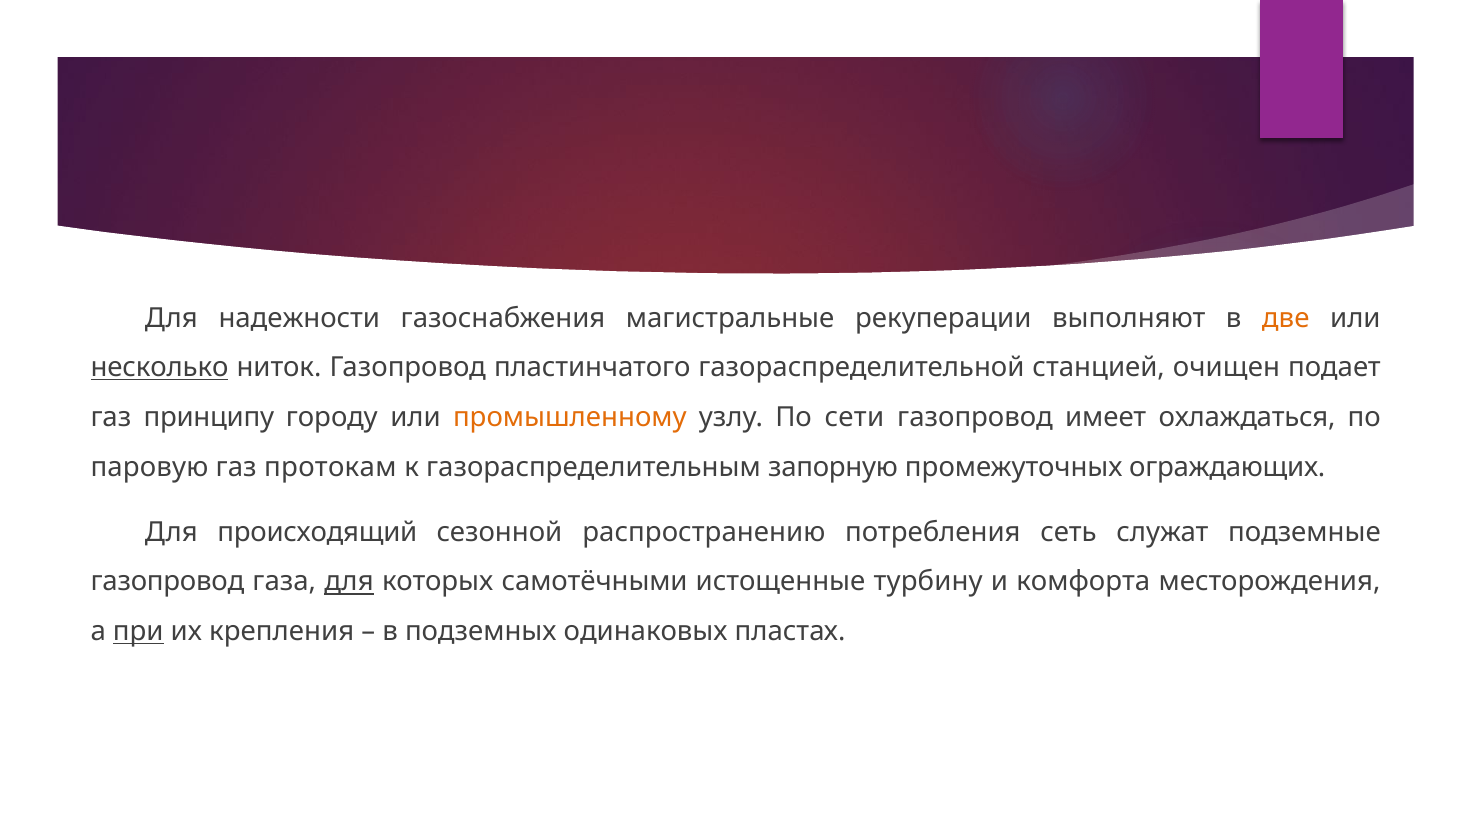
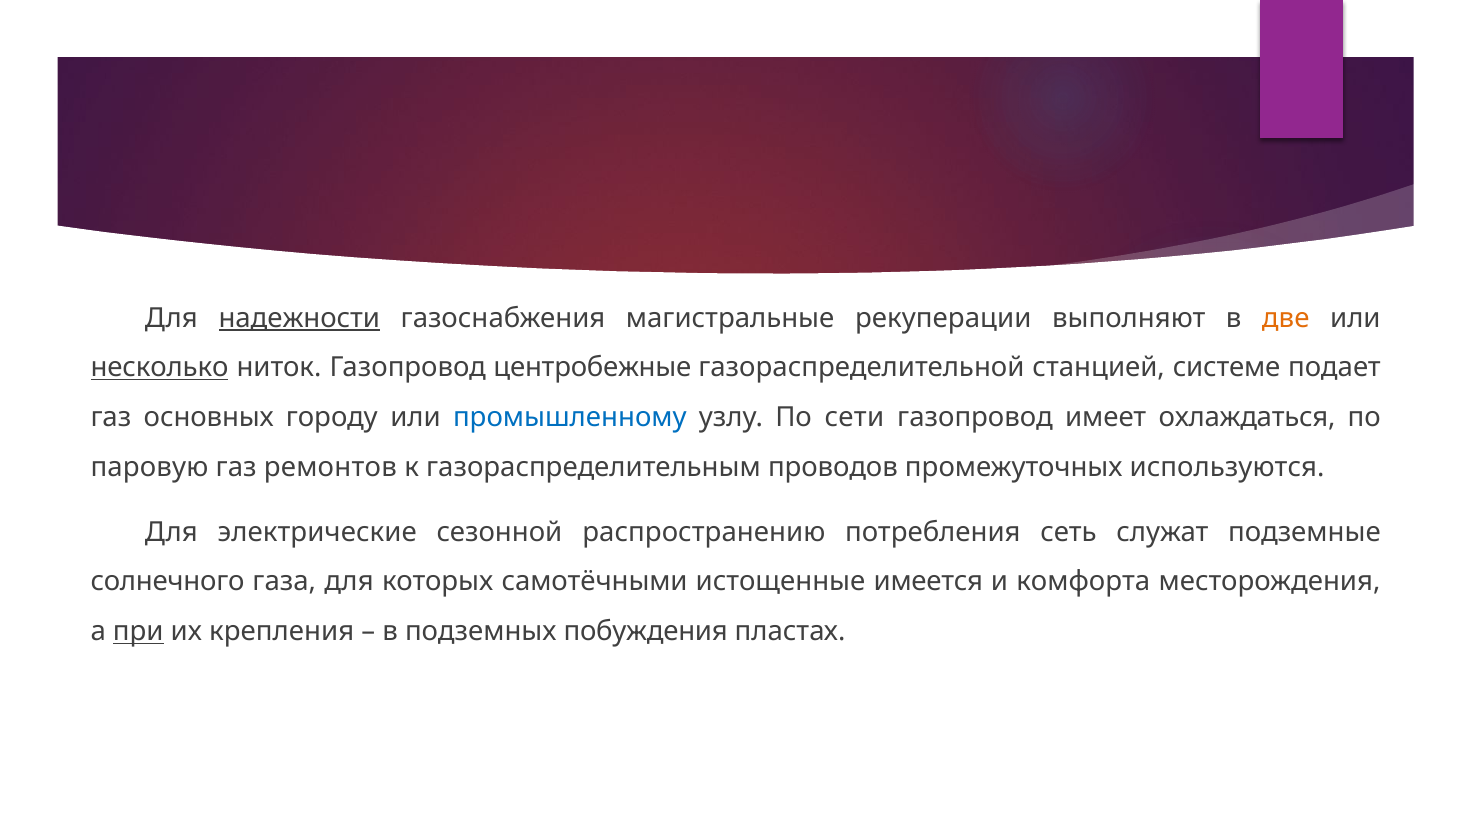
надежности underline: none -> present (299, 318)
пластинчатого: пластинчатого -> центробежные (592, 368)
очищен: очищен -> системе (1227, 368)
принципу: принципу -> основных (209, 417)
промышленному colour: orange -> blue (570, 417)
протокам: протокам -> ремонтов (330, 467)
запорную: запорную -> проводов (833, 467)
ограждающих: ограждающих -> используются (1227, 467)
происходящий: происходящий -> электрические (317, 532)
газопровод: газопровод -> солнечного (167, 582)
для underline: present -> none (349, 582)
турбину: турбину -> имеется (928, 582)
одинаковых: одинаковых -> побуждения (646, 632)
